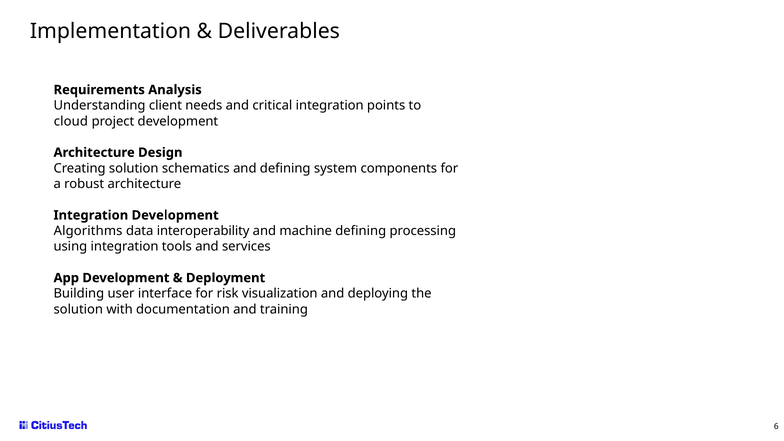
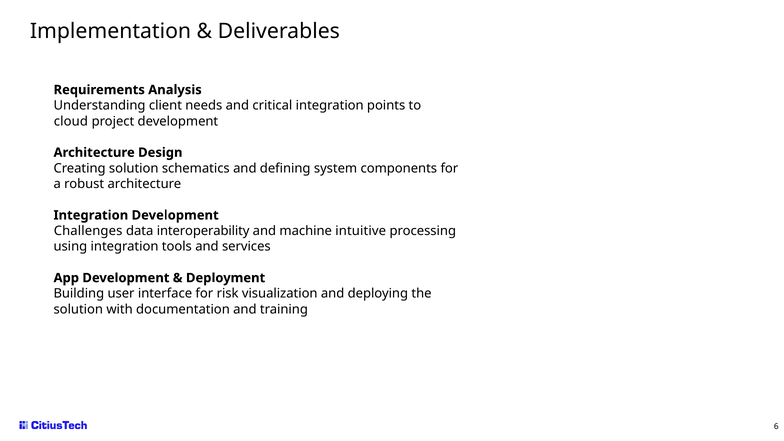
Algorithms: Algorithms -> Challenges (88, 231)
machine defining: defining -> intuitive (361, 231)
